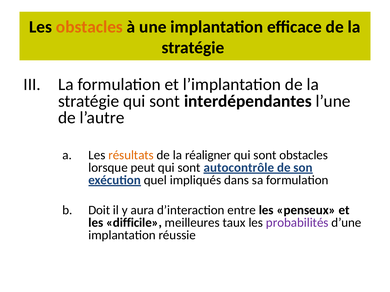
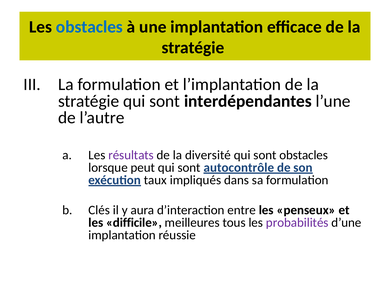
obstacles colour: orange -> blue (89, 27)
résultats colour: orange -> purple (131, 155)
réaligner: réaligner -> diversité (208, 155)
quel: quel -> taux (155, 180)
Doit: Doit -> Clés (99, 210)
taux: taux -> tous (234, 223)
